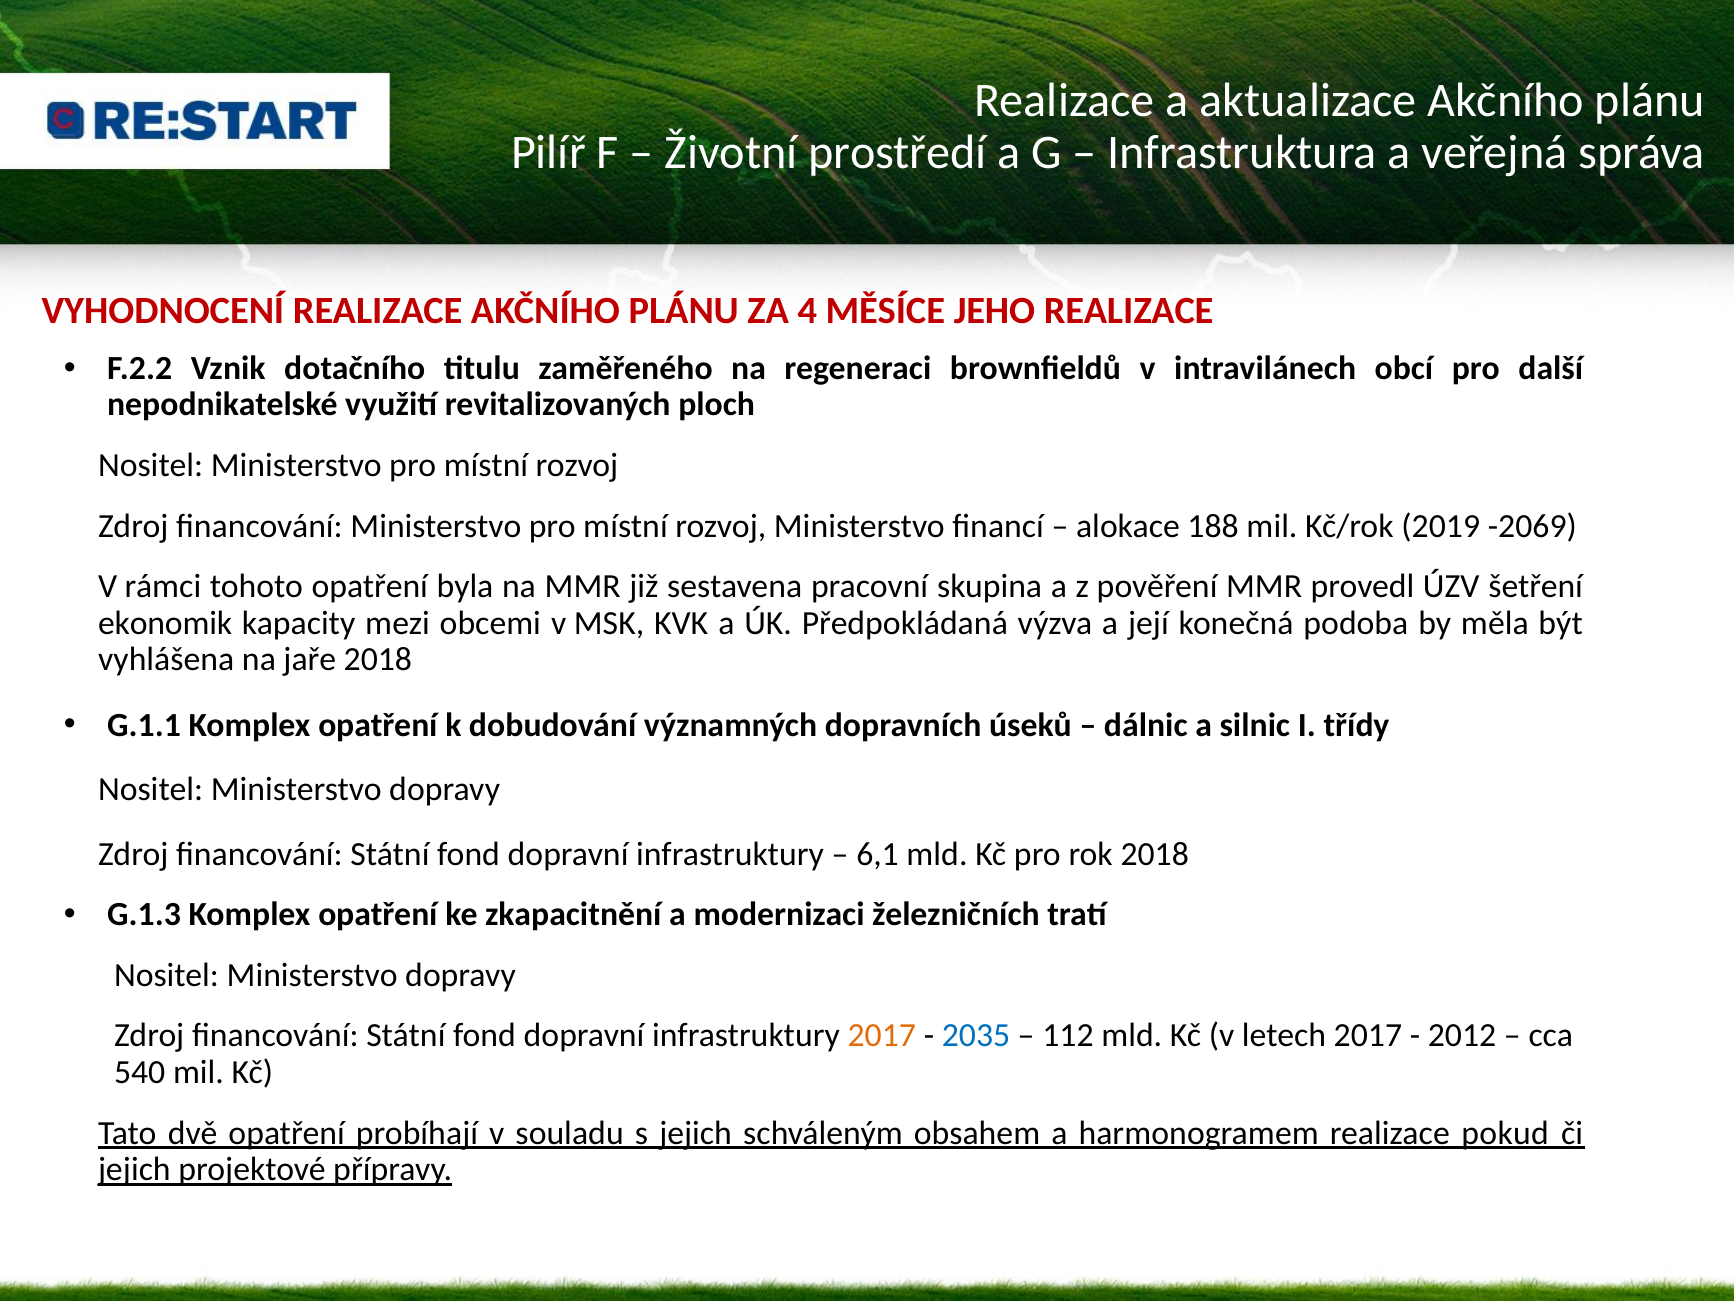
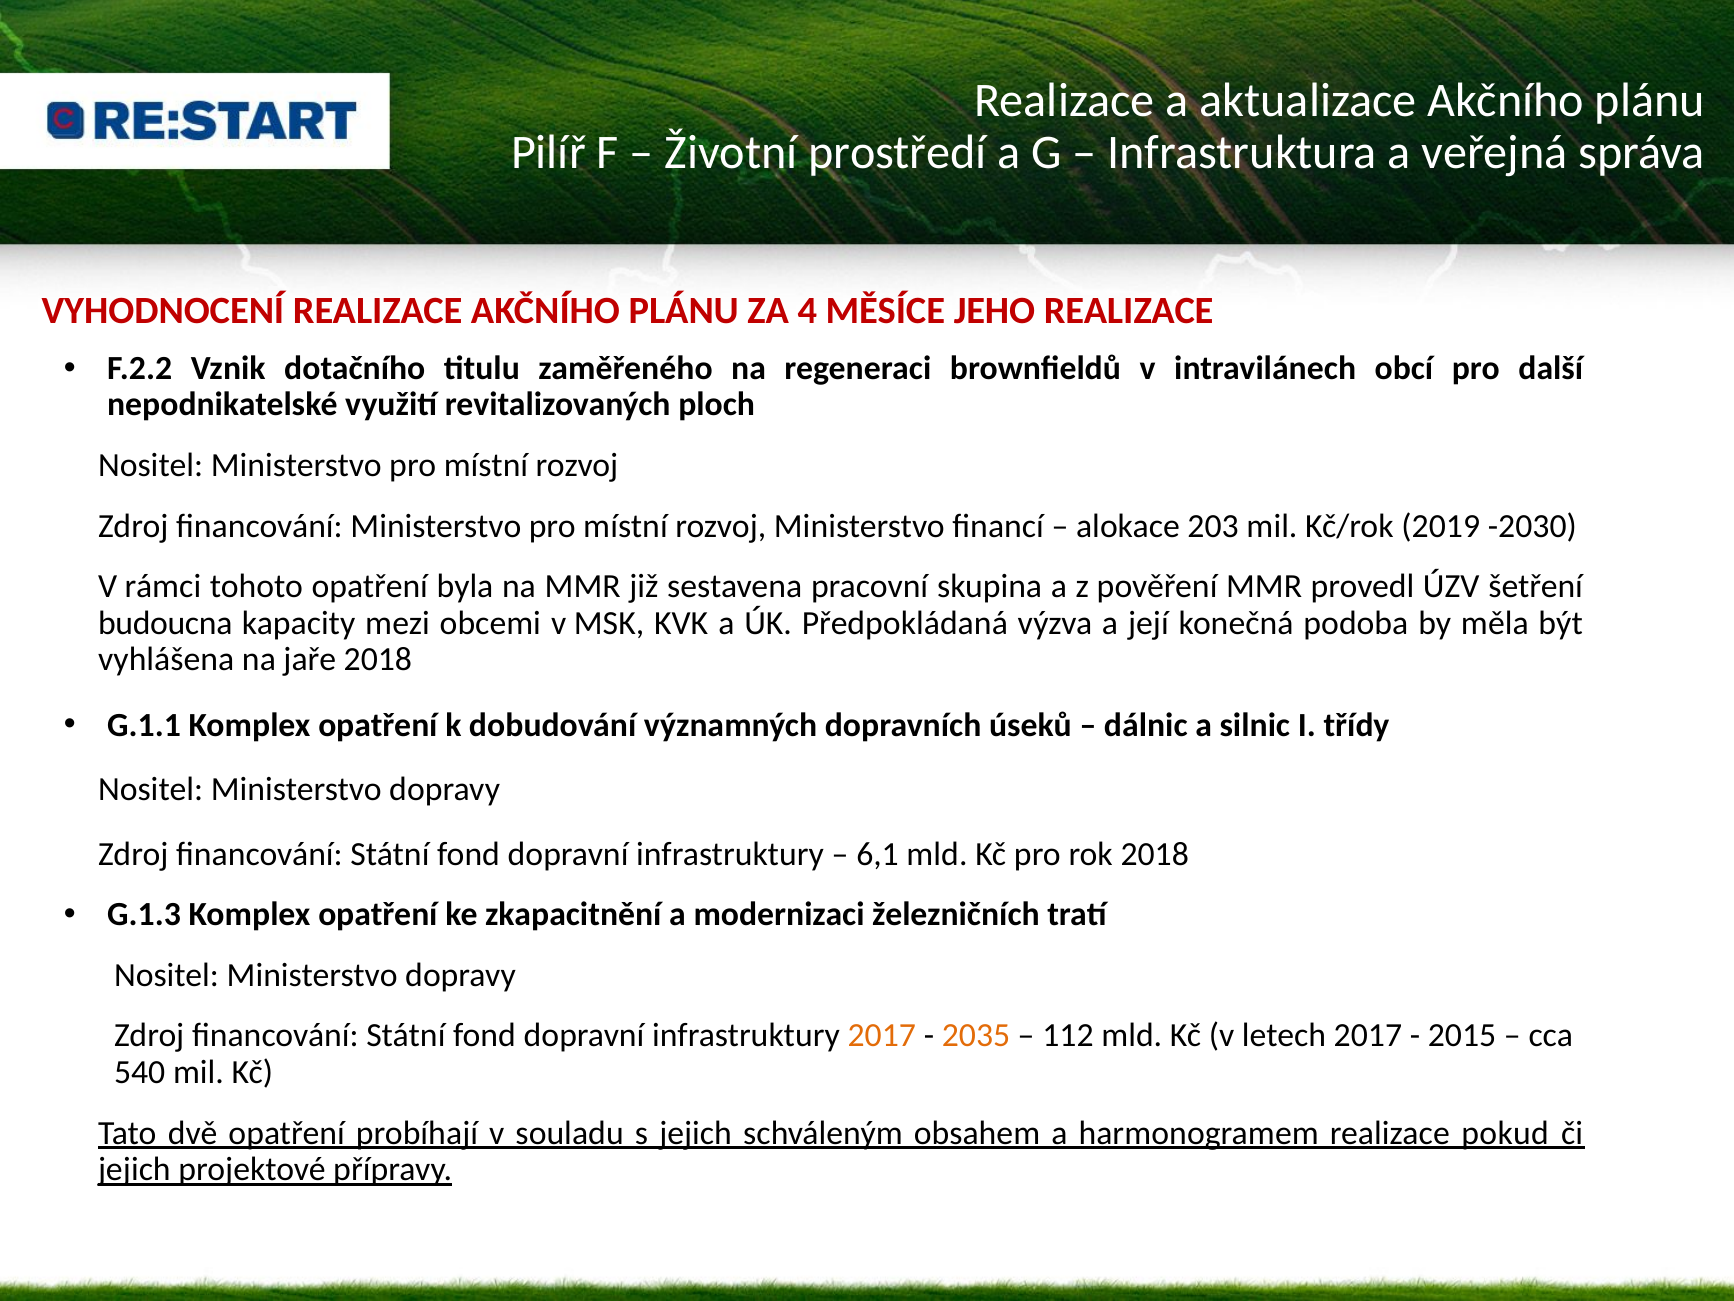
188: 188 -> 203 (1213, 526)
-2069: -2069 -> -2030 (1532, 526)
ekonomik: ekonomik -> budoucna (165, 623)
2035 colour: blue -> orange (976, 1035)
2012: 2012 -> 2015 (1462, 1035)
